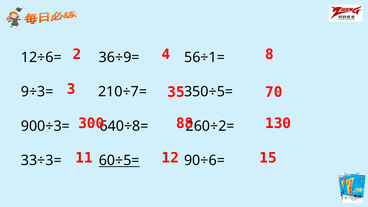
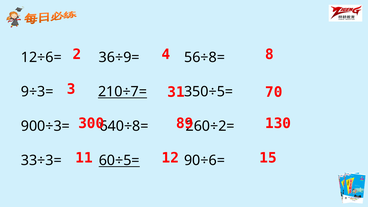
56÷1=: 56÷1= -> 56÷8= (205, 57)
35: 35 -> 31 (176, 92)
210÷7= underline: none -> present (123, 92)
88: 88 -> 89 (185, 123)
